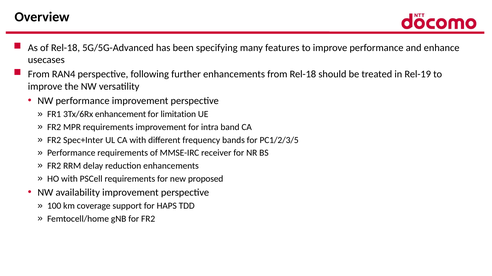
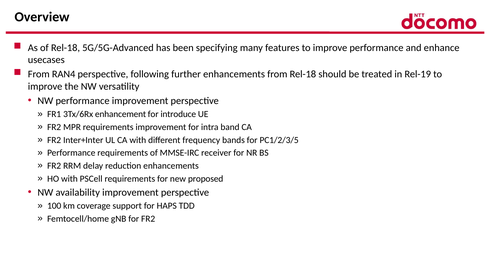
limitation: limitation -> introduce (178, 115)
Spec+Inter: Spec+Inter -> Inter+Inter (83, 140)
